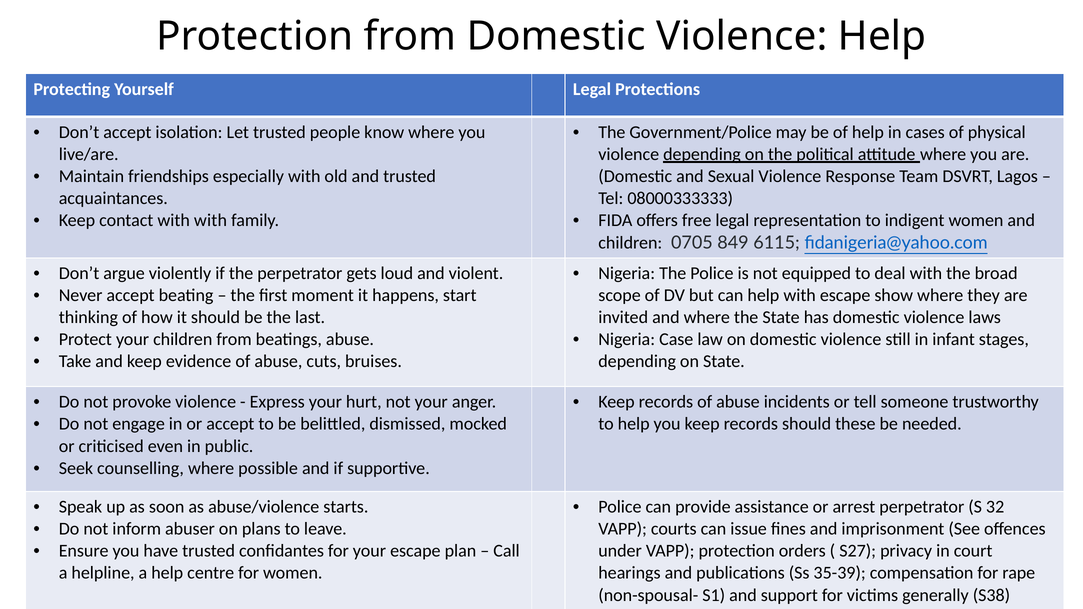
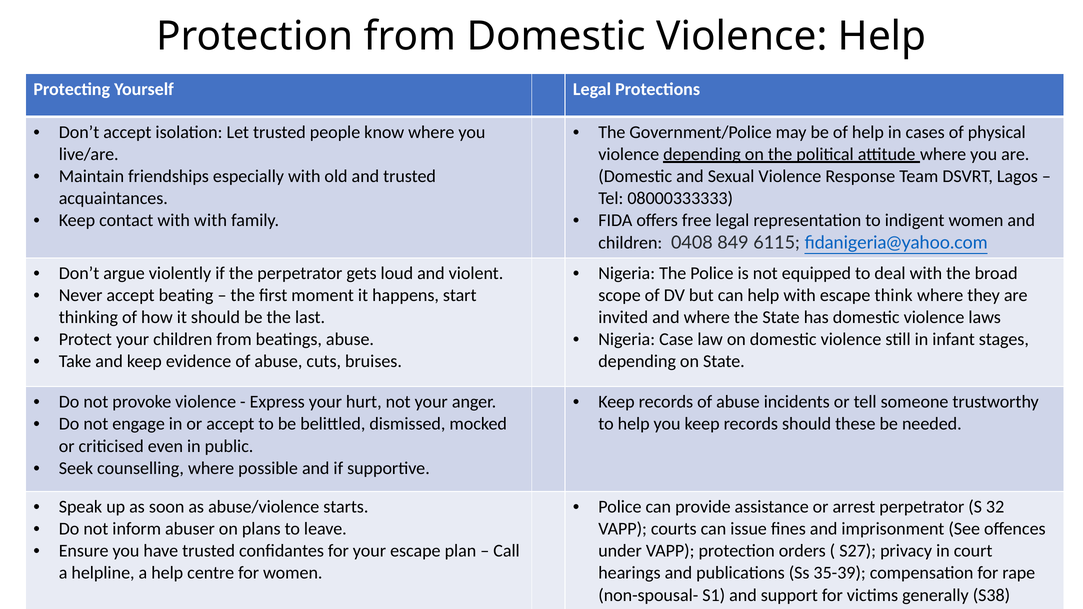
0705: 0705 -> 0408 (692, 243)
show: show -> think (894, 295)
